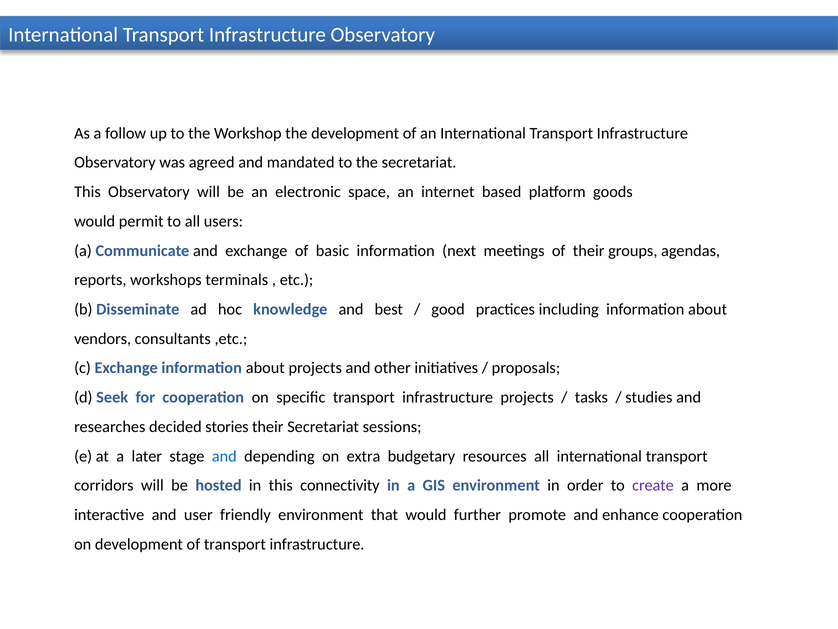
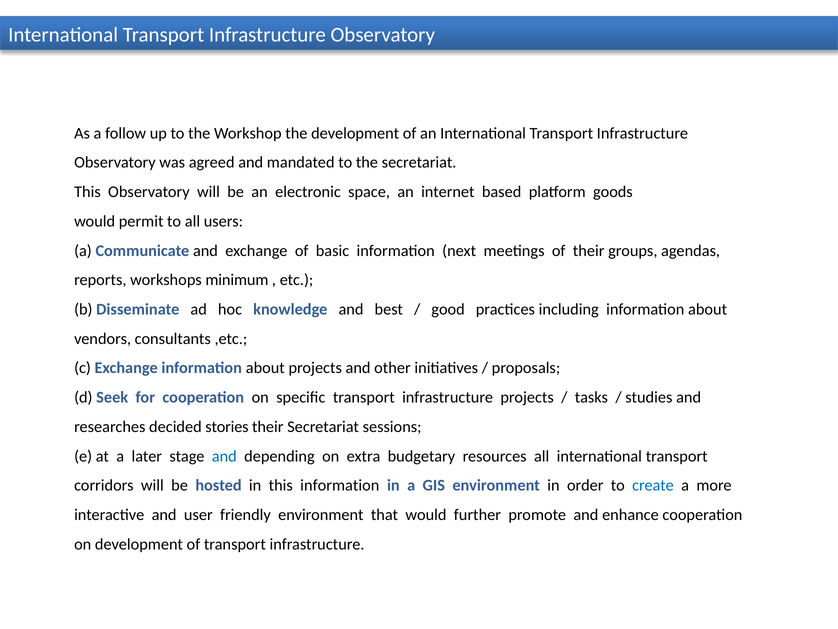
terminals: terminals -> minimum (237, 280)
this connectivity: connectivity -> information (340, 485)
create colour: purple -> blue (653, 485)
